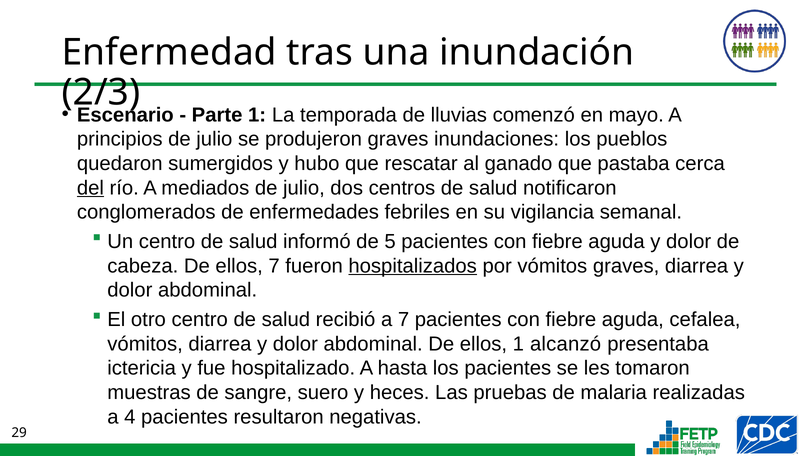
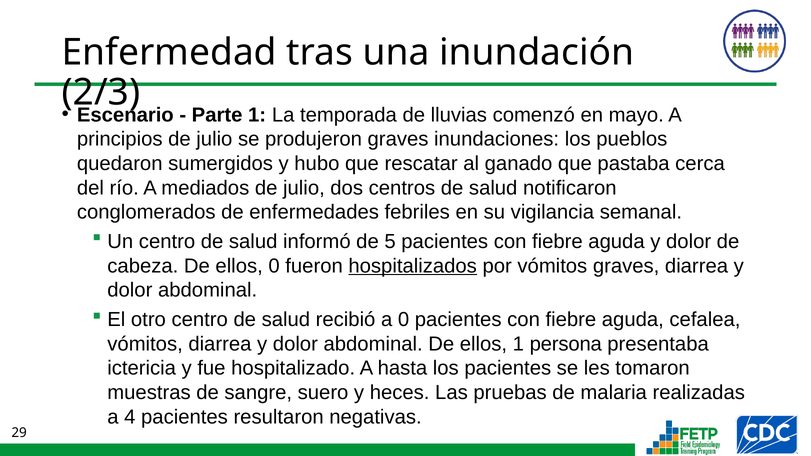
del underline: present -> none (90, 188)
ellos 7: 7 -> 0 (274, 266)
a 7: 7 -> 0 (404, 320)
alcanzó: alcanzó -> persona (566, 344)
